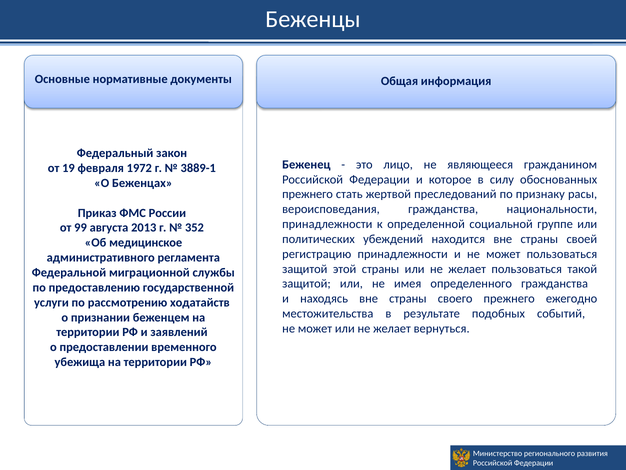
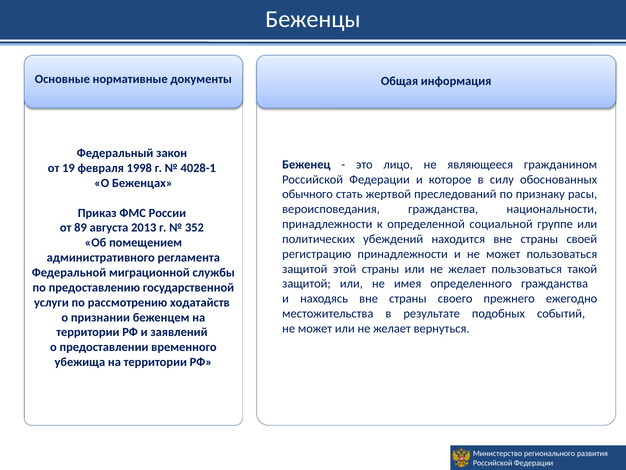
1972: 1972 -> 1998 (139, 168)
3889-1: 3889-1 -> 4028-1 (198, 168)
прежнего: прежнего -> обычного (308, 194)
99: 99 -> 89 (81, 228)
медицинское: медицинское -> помещением (146, 243)
